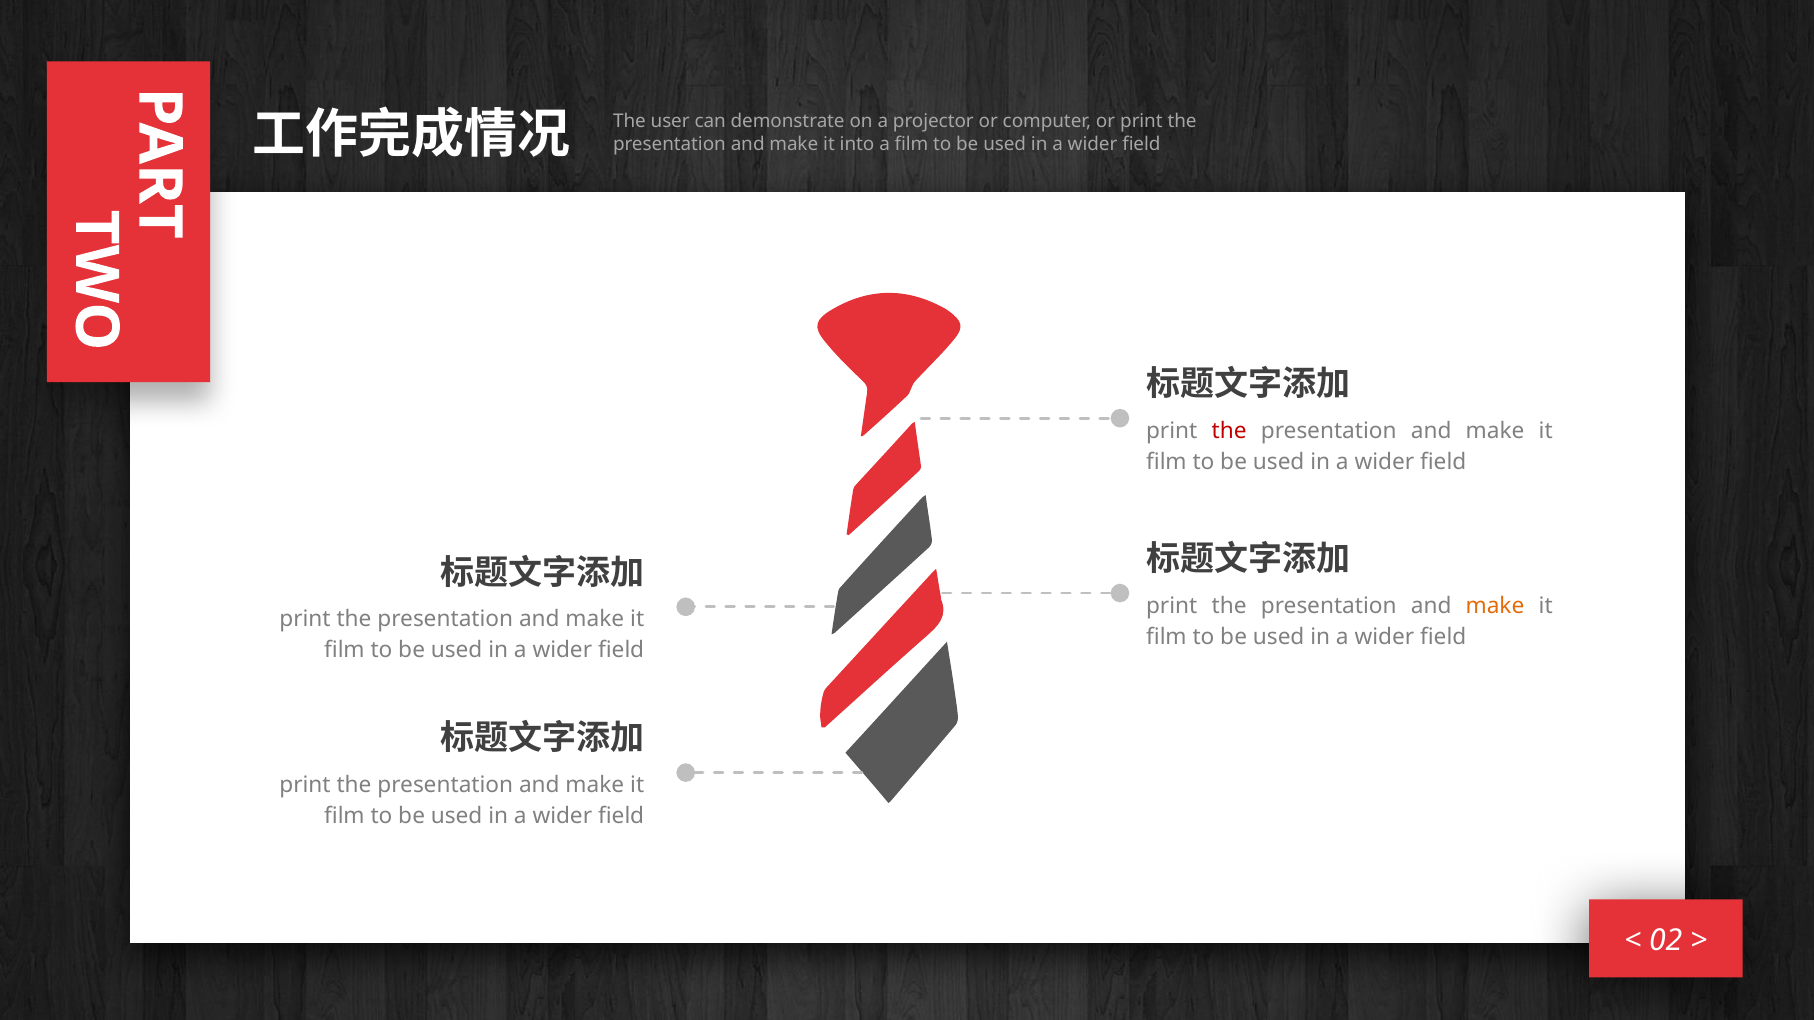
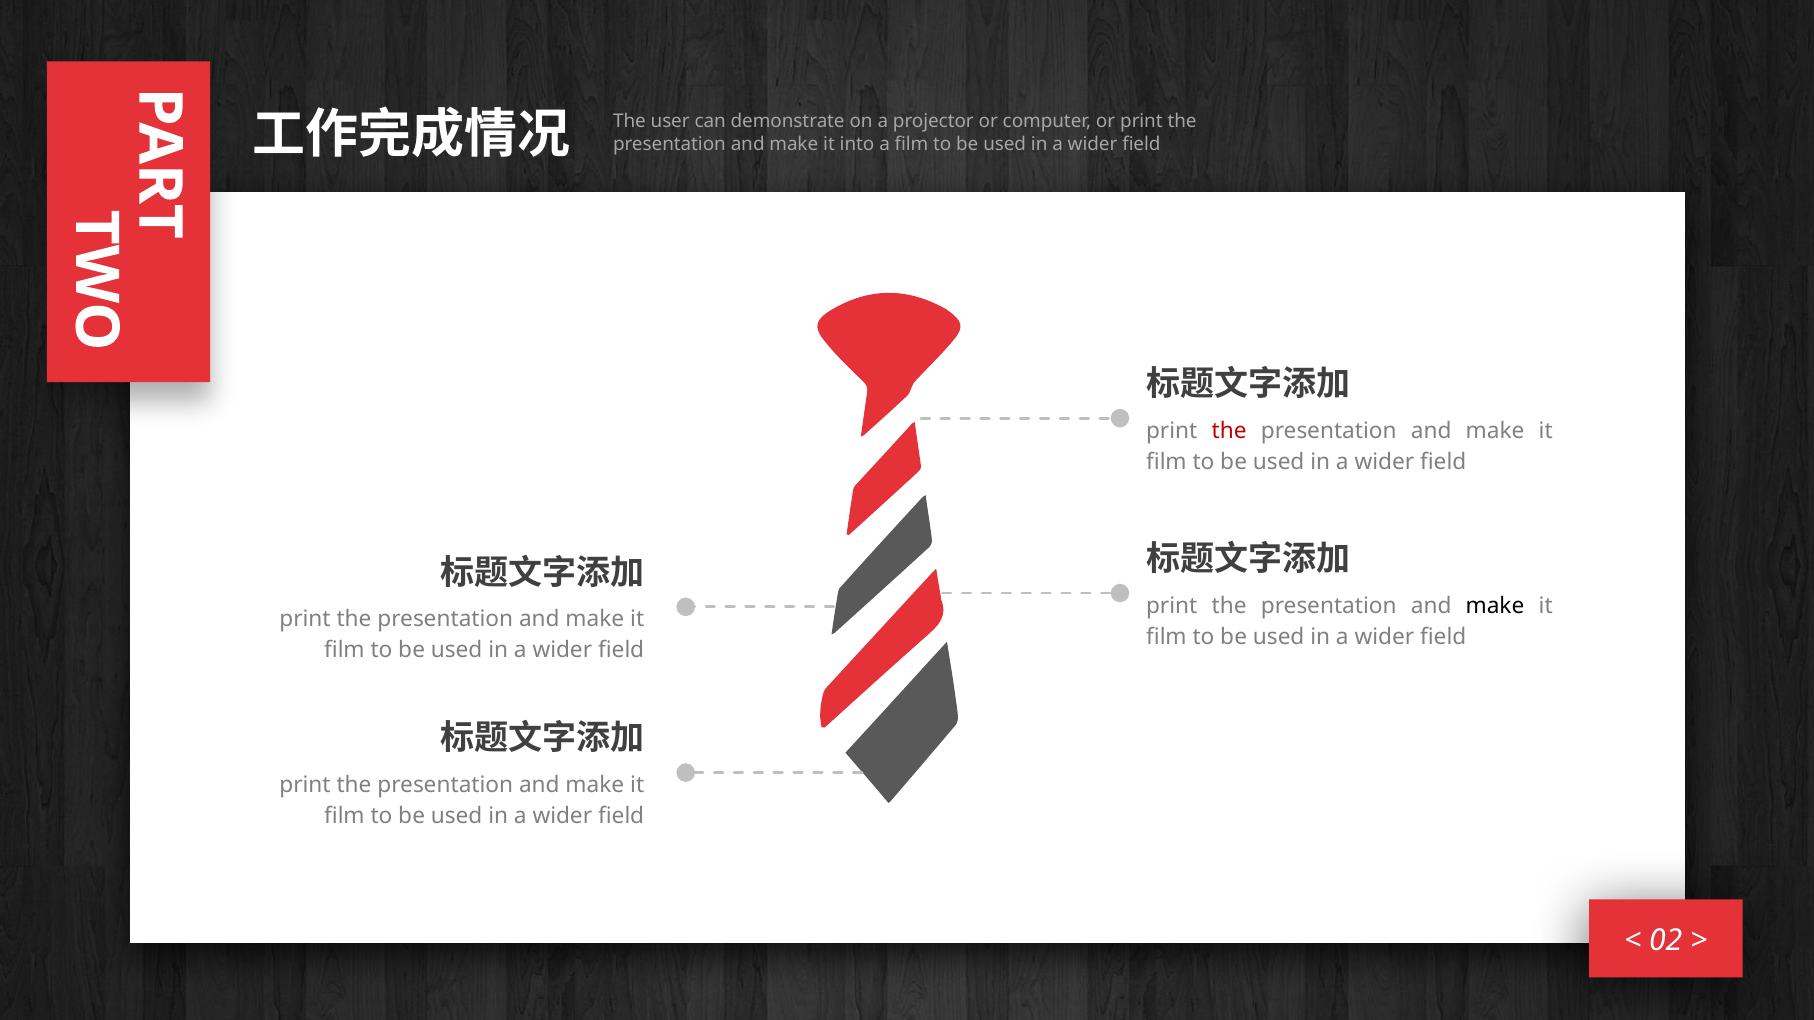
make colour: orange -> black (1495, 606)
